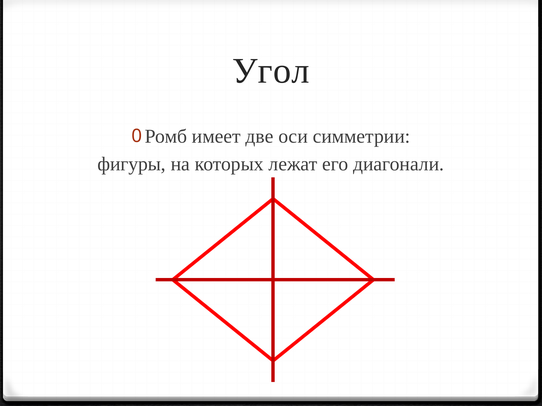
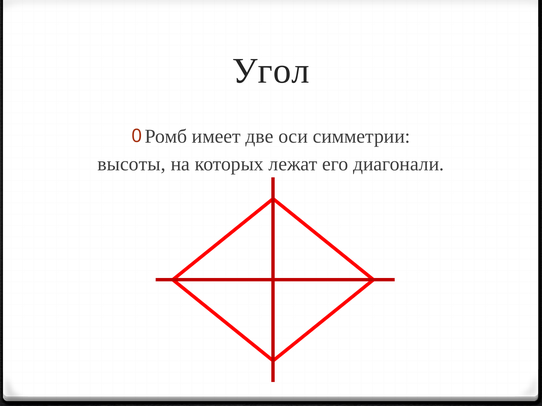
фигуры: фигуры -> высоты (132, 164)
